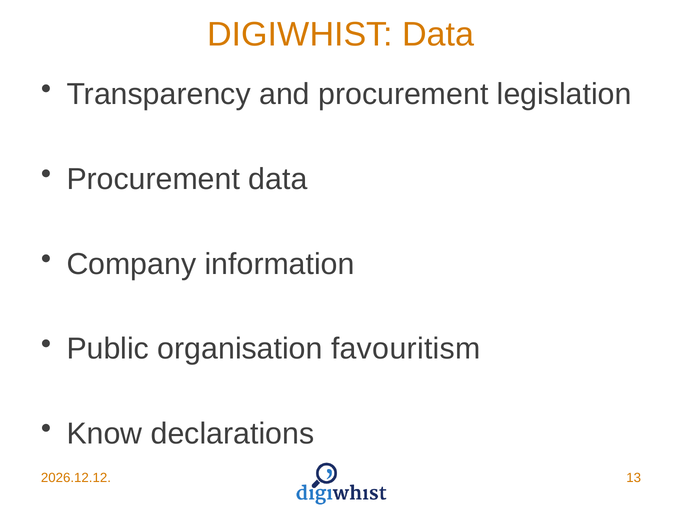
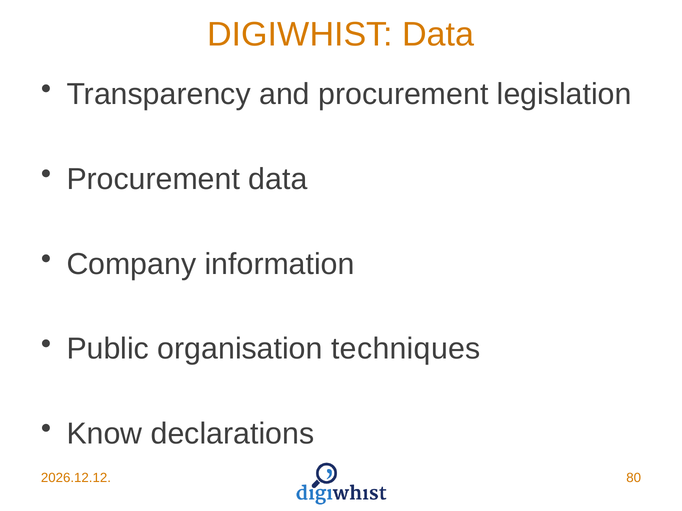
favouritism: favouritism -> techniques (406, 349)
13: 13 -> 80 (634, 478)
